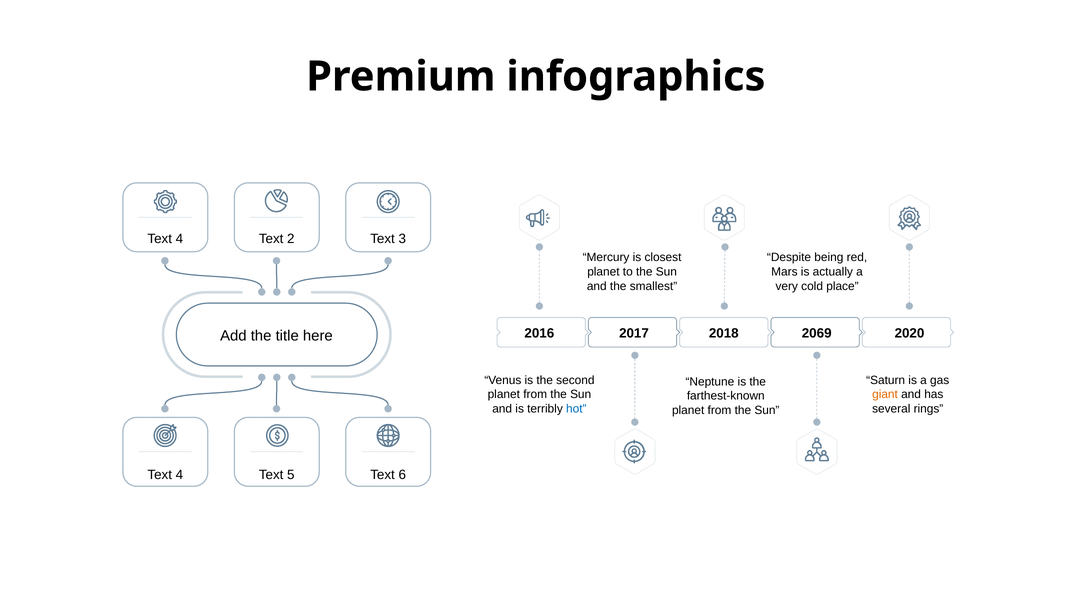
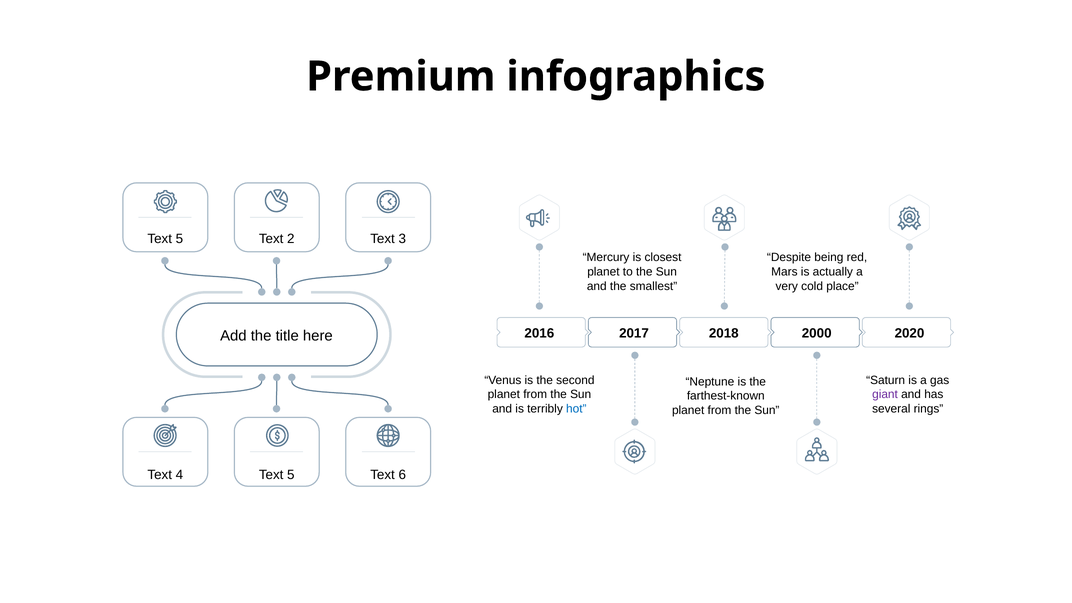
4: 4 -> 5 (179, 239)
2069: 2069 -> 2000 (817, 333)
giant colour: orange -> purple (885, 394)
